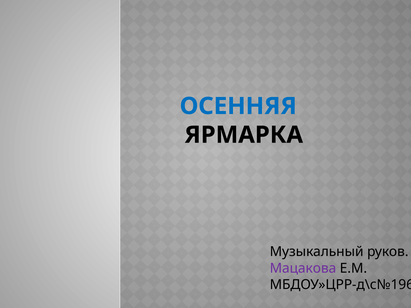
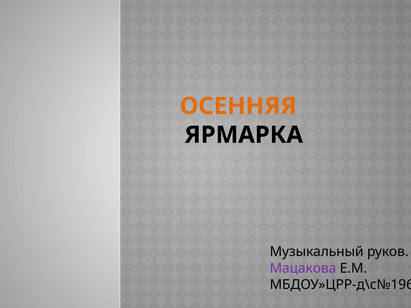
ОСЕННЯЯ colour: blue -> orange (238, 106)
